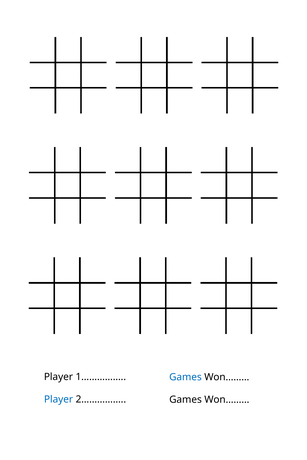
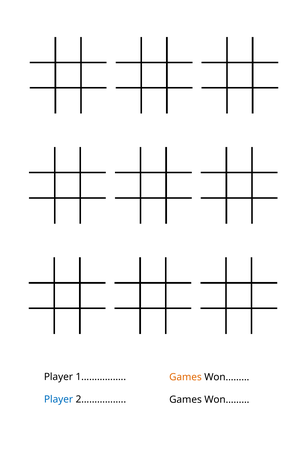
Games colour: blue -> orange (185, 378)
